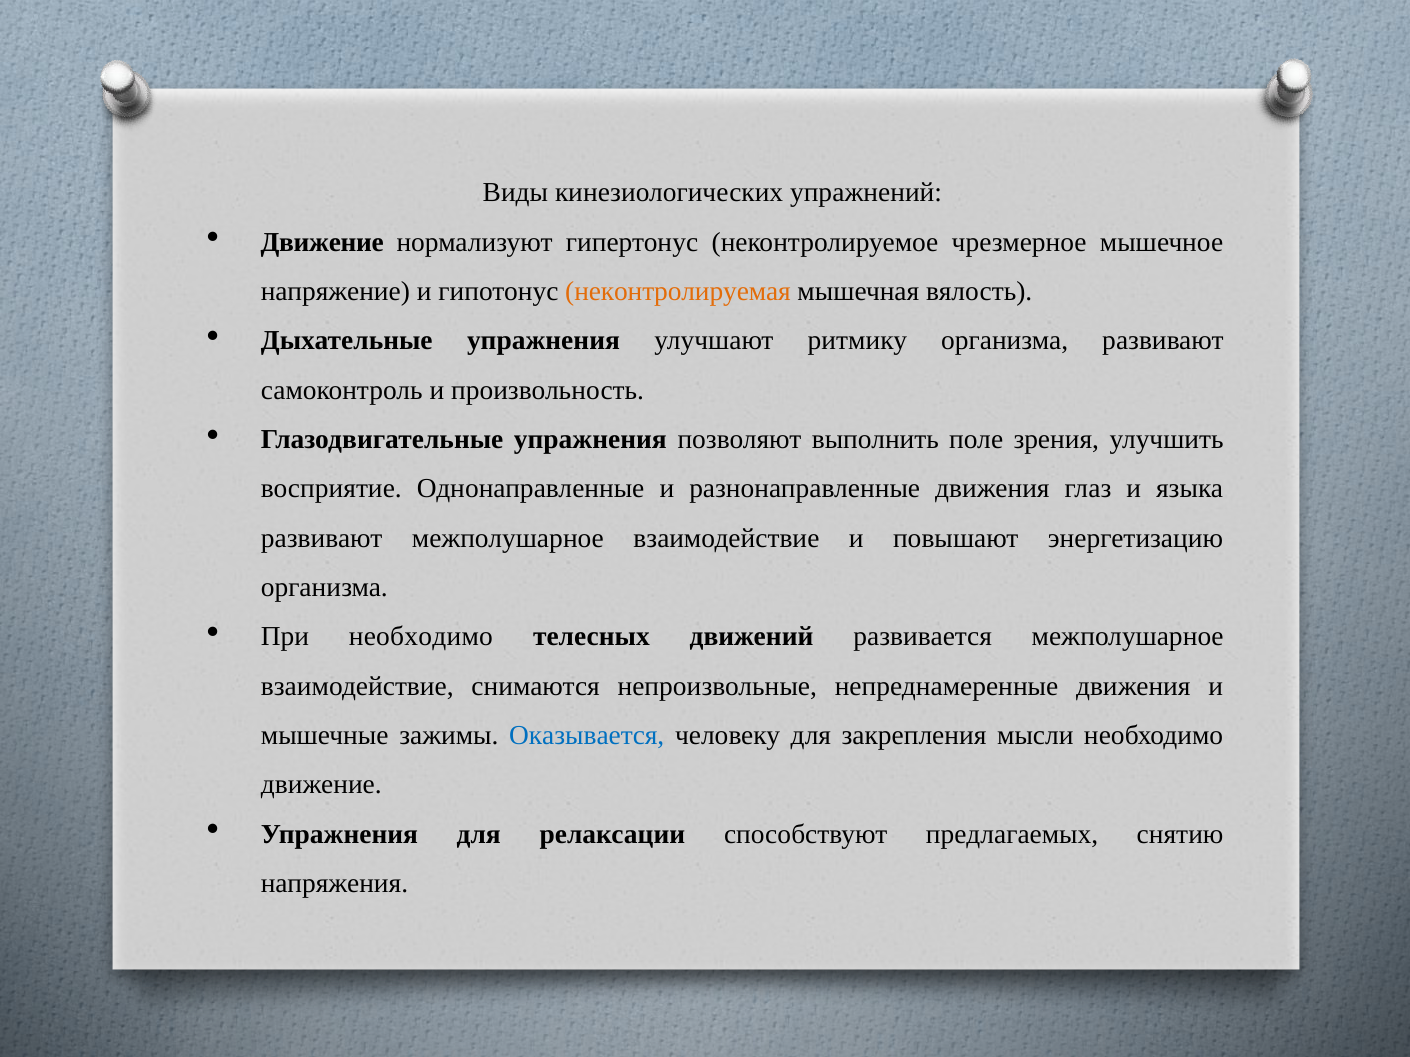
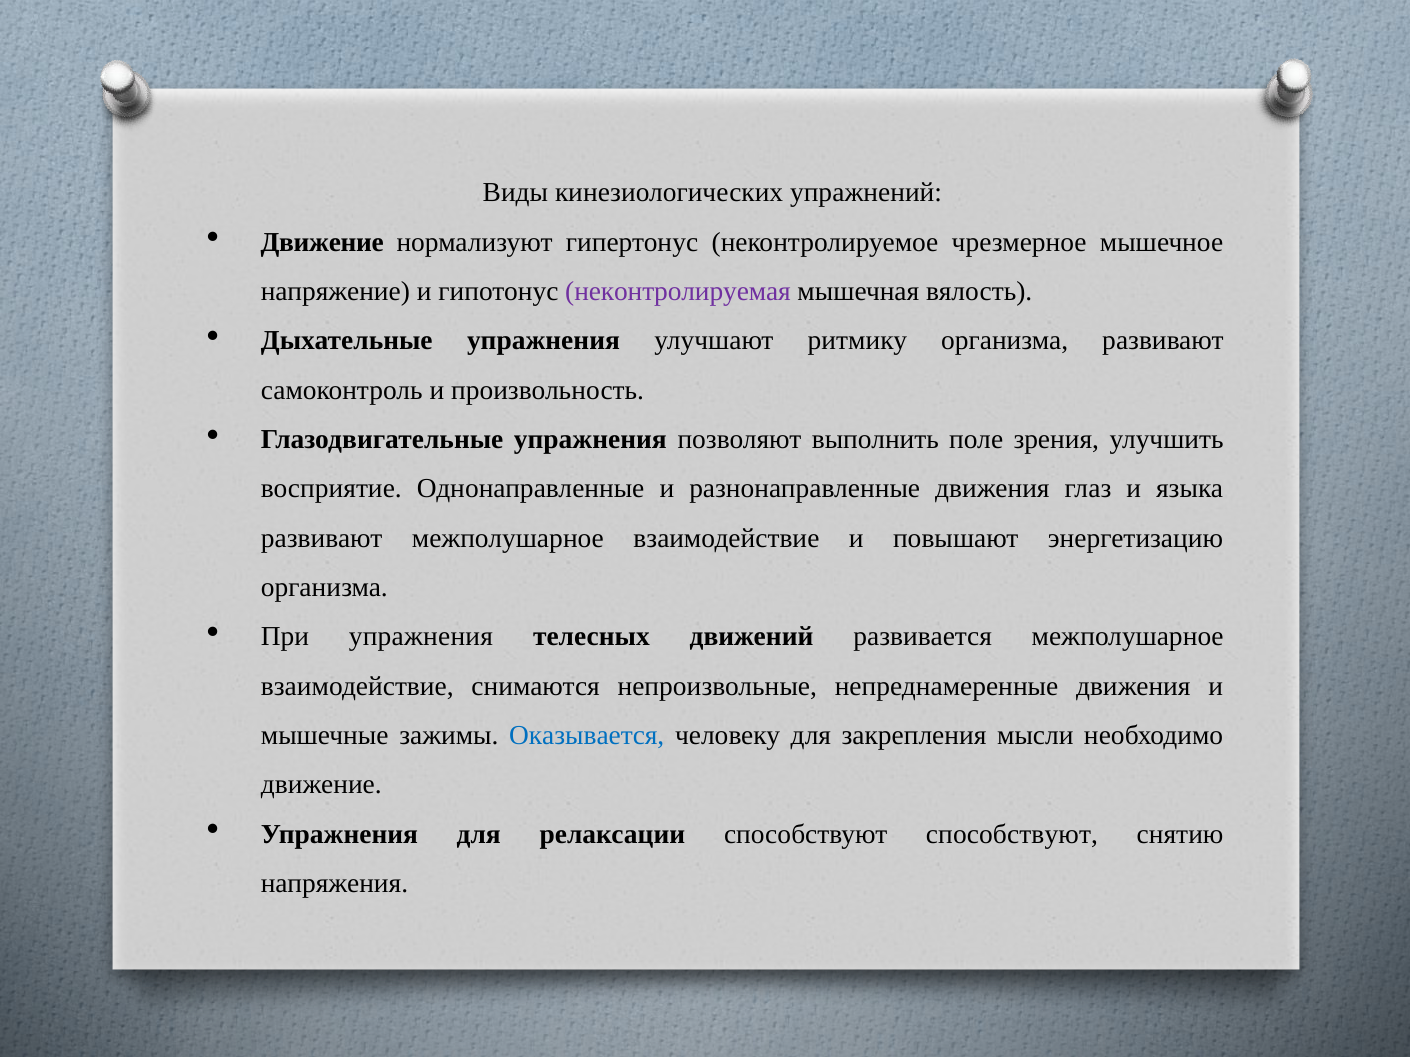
неконтролируемая colour: orange -> purple (678, 292)
При необходимо: необходимо -> упражнения (421, 637)
способствуют предлагаемых: предлагаемых -> способствуют (1012, 835)
